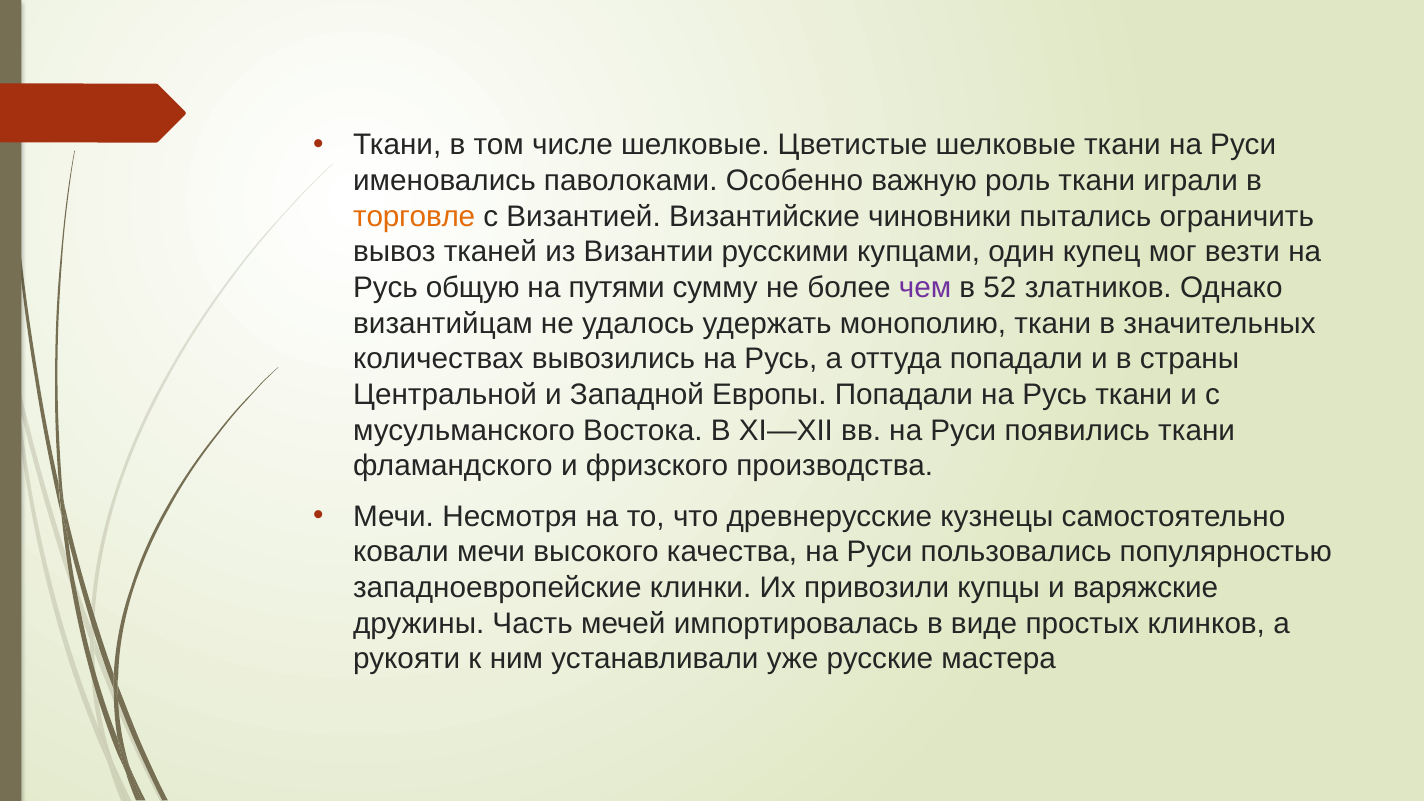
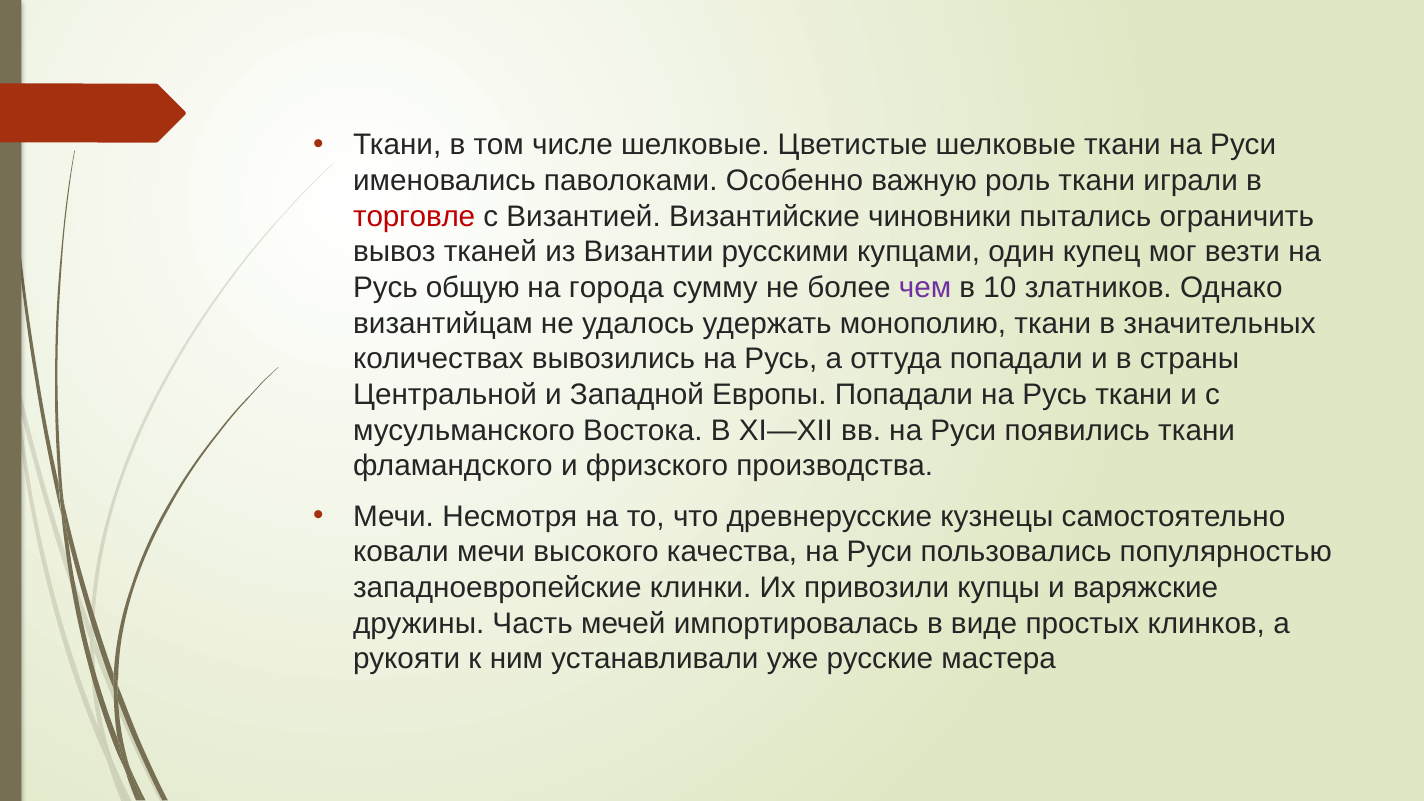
торговле colour: orange -> red (414, 216)
путями: путями -> города (616, 288)
52: 52 -> 10 (1000, 288)
